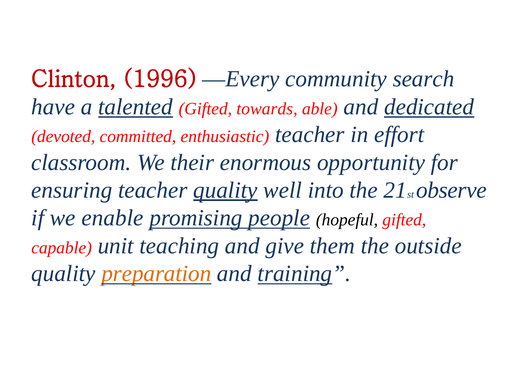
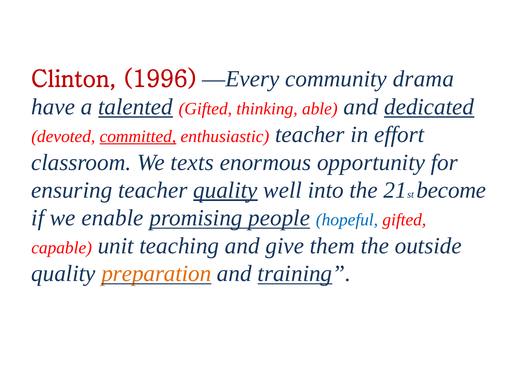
search: search -> drama (423, 79)
towards: towards -> thinking (267, 109)
committed underline: none -> present (138, 136)
their: their -> texts (192, 162)
observe: observe -> become (451, 190)
hopeful colour: black -> blue (347, 220)
